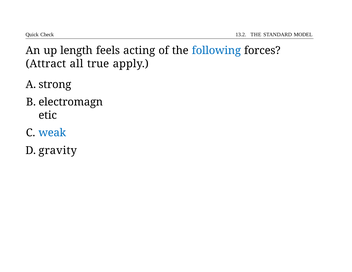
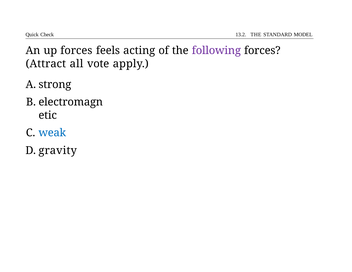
up length: length -> forces (76, 51)
following colour: blue -> purple (216, 51)
true: true -> vote (98, 64)
